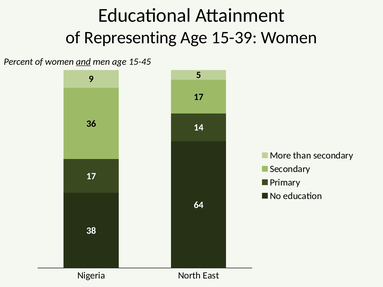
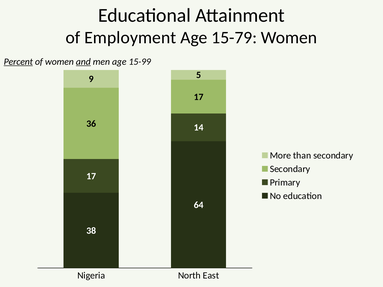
Representing: Representing -> Employment (130, 38)
15-39: 15-39 -> 15-79 (234, 38)
Percent underline: none -> present (18, 62)
15-45: 15-45 -> 15-99 (140, 62)
